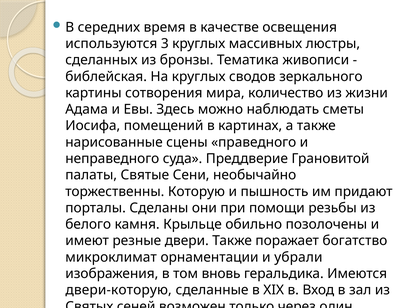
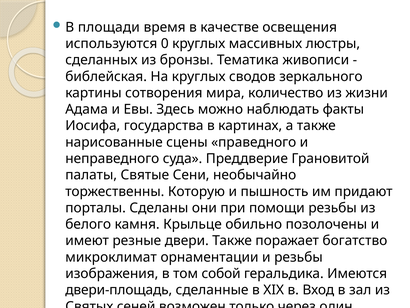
середних: середних -> площади (109, 27)
3: 3 -> 0 (165, 44)
сметы: сметы -> факты (343, 109)
помещений: помещений -> государства (164, 126)
и убрали: убрали -> резьбы (298, 257)
вновь: вновь -> собой (221, 273)
двери-которую: двери-которую -> двери-площадь (119, 290)
